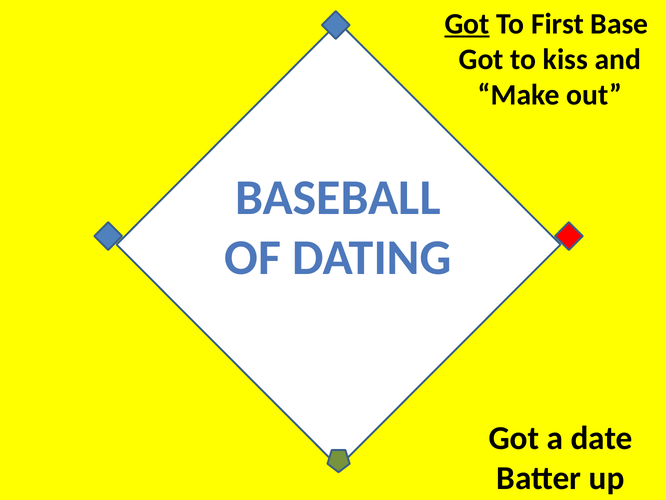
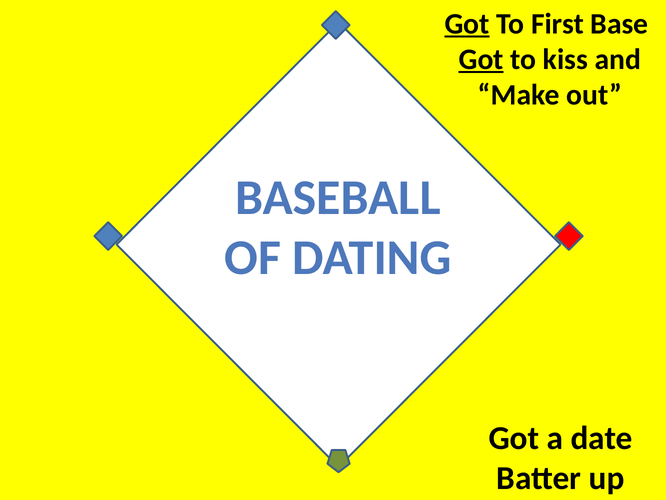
Got underline: none -> present (481, 59)
